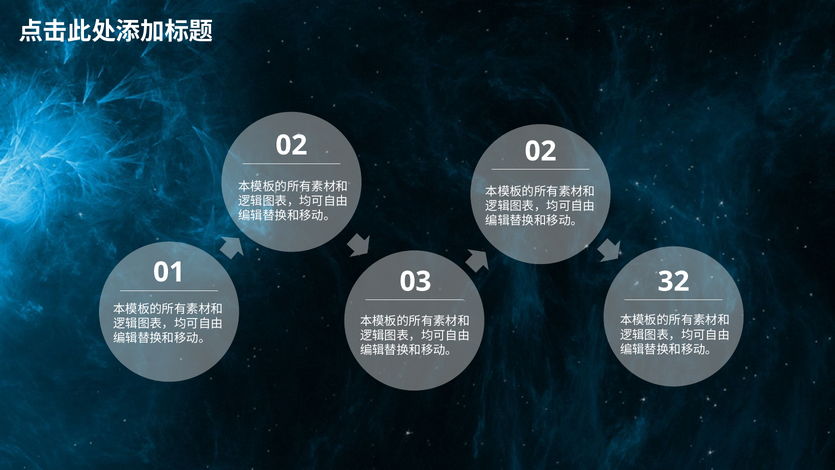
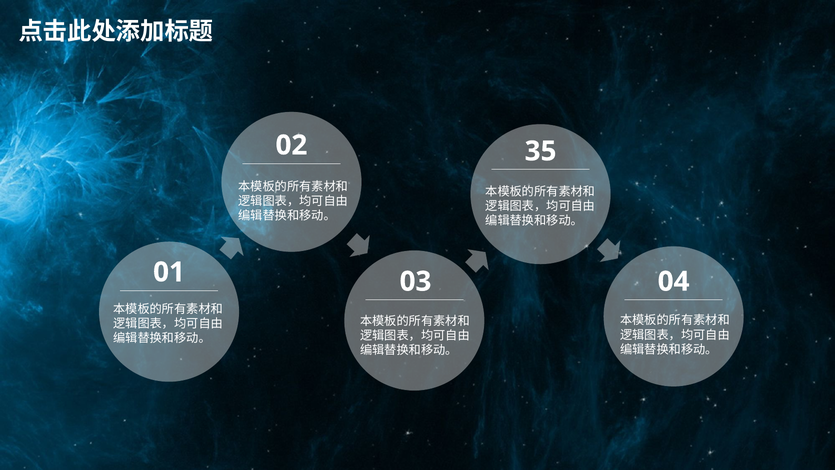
02 02: 02 -> 35 (541, 151)
32: 32 -> 04 (674, 281)
